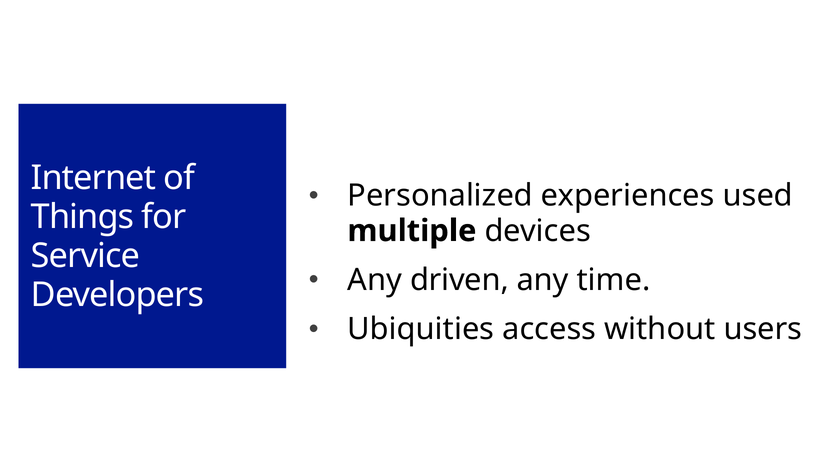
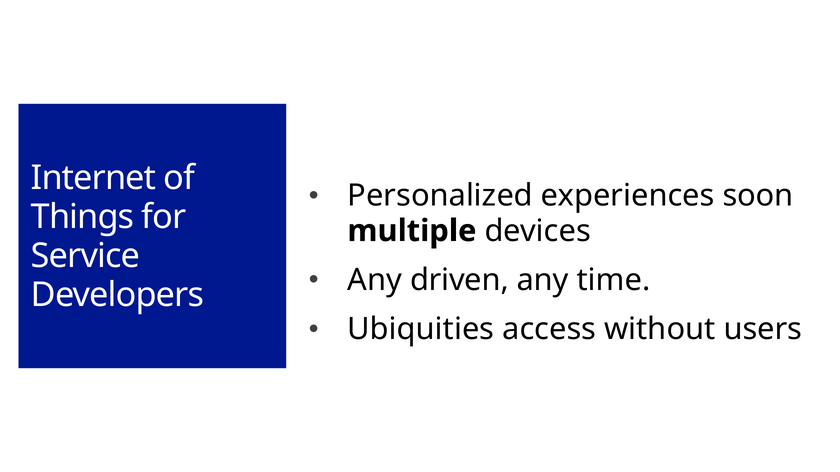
used: used -> soon (758, 196)
